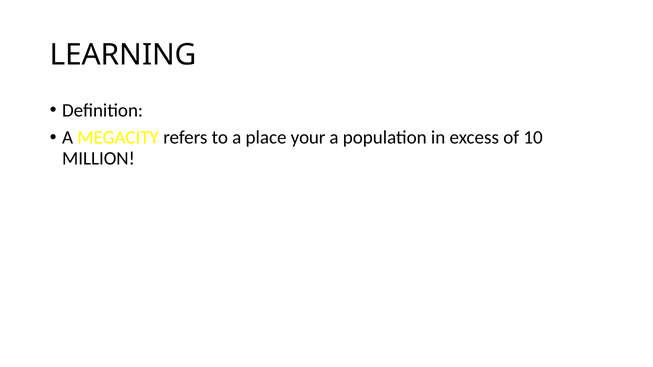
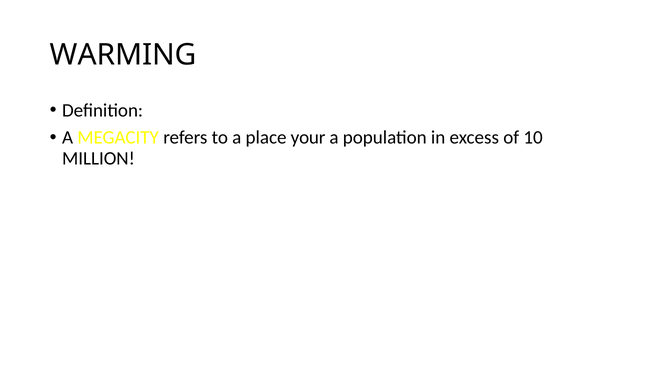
LEARNING: LEARNING -> WARMING (123, 55)
